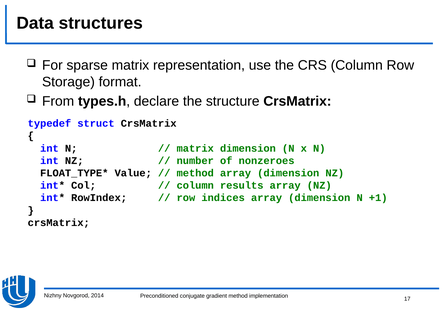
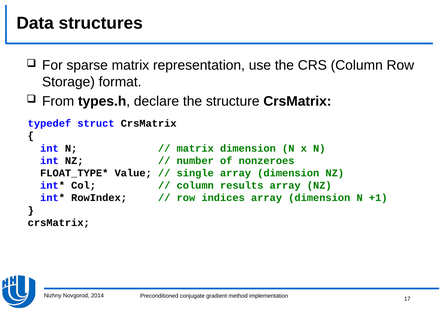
method: method -> single (195, 173)
